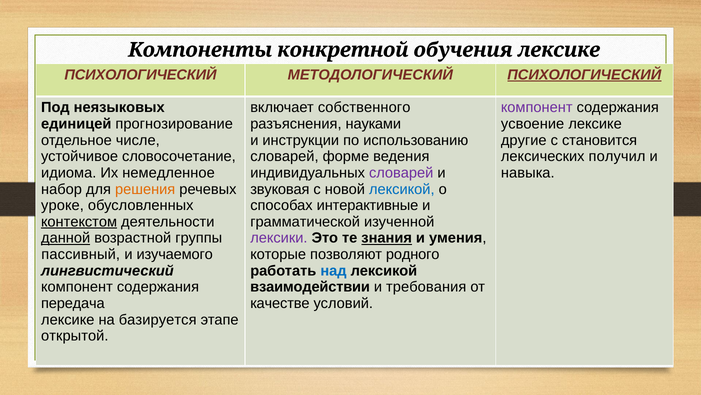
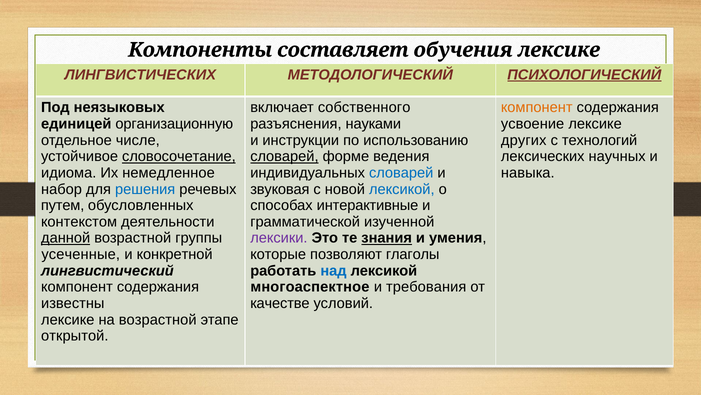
конкретной: конкретной -> составляет (343, 50)
ПСИХОЛОГИЧЕСКИЙ: ПСИХОЛОГИЧЕСКИЙ -> ЛИНГВИСТИЧЕСКИХ (140, 75)
компонент colour: purple -> orange (537, 107)
прогнозирование: прогнозирование -> организационную (174, 124)
другие: другие -> других (524, 140)
становится: становится -> технологий (600, 140)
словосочетание underline: none -> present (179, 156)
словарей underline: none -> present (284, 156)
получил: получил -> научных (617, 156)
словарей colour: purple -> blue (401, 173)
решения colour: orange -> blue (145, 189)
уроке: уроке -> путем (63, 205)
контекстом underline: present -> none (79, 221)
пассивный: пассивный -> усеченные (81, 254)
изучаемого: изучаемого -> конкретной (175, 254)
родного: родного -> глаголы (413, 254)
взаимодействии: взаимодействии -> многоаспектное (310, 287)
передача: передача -> известны (73, 303)
на базируется: базируется -> возрастной (158, 319)
